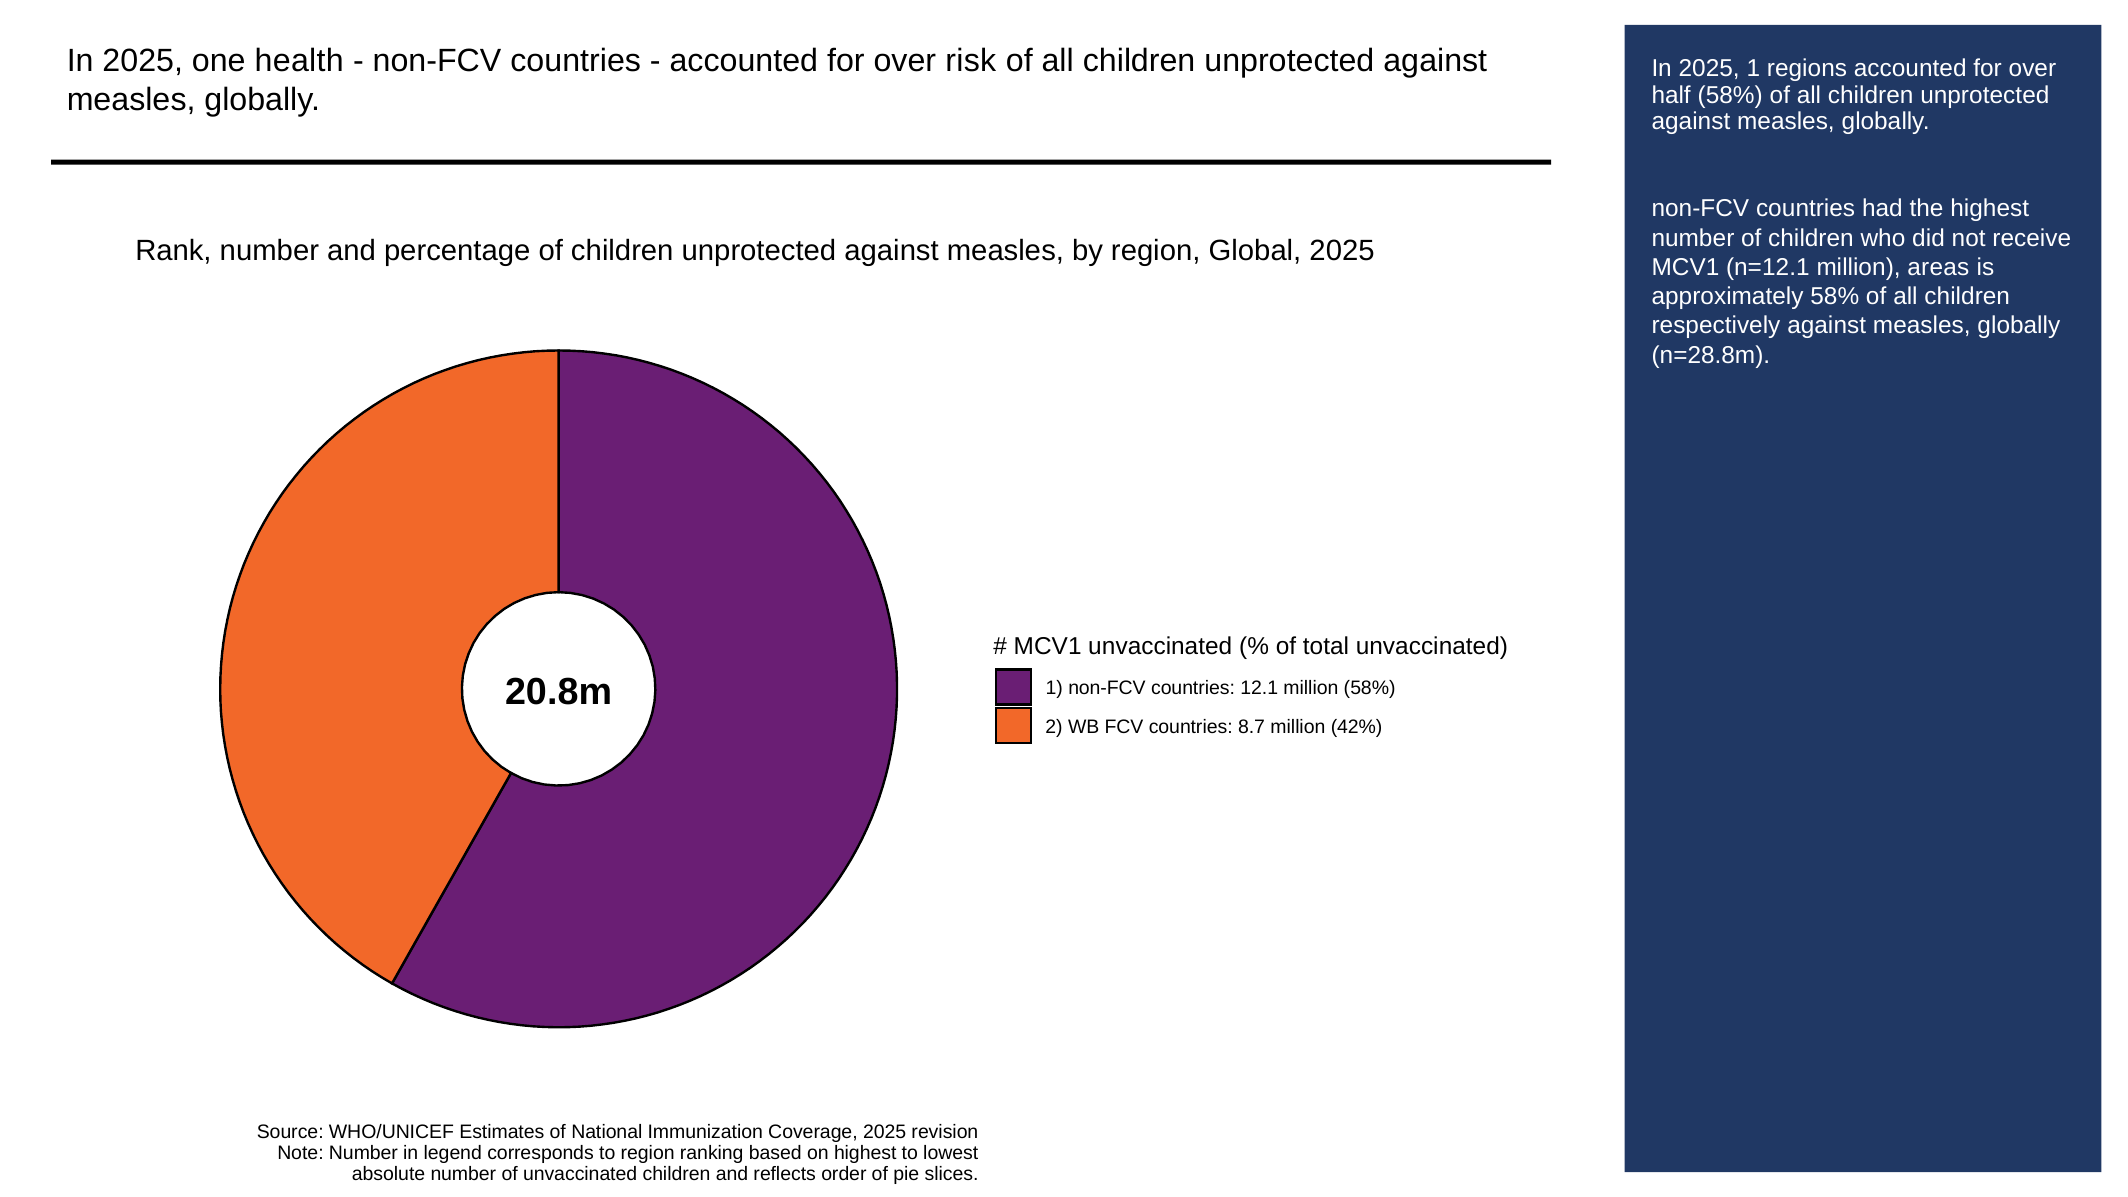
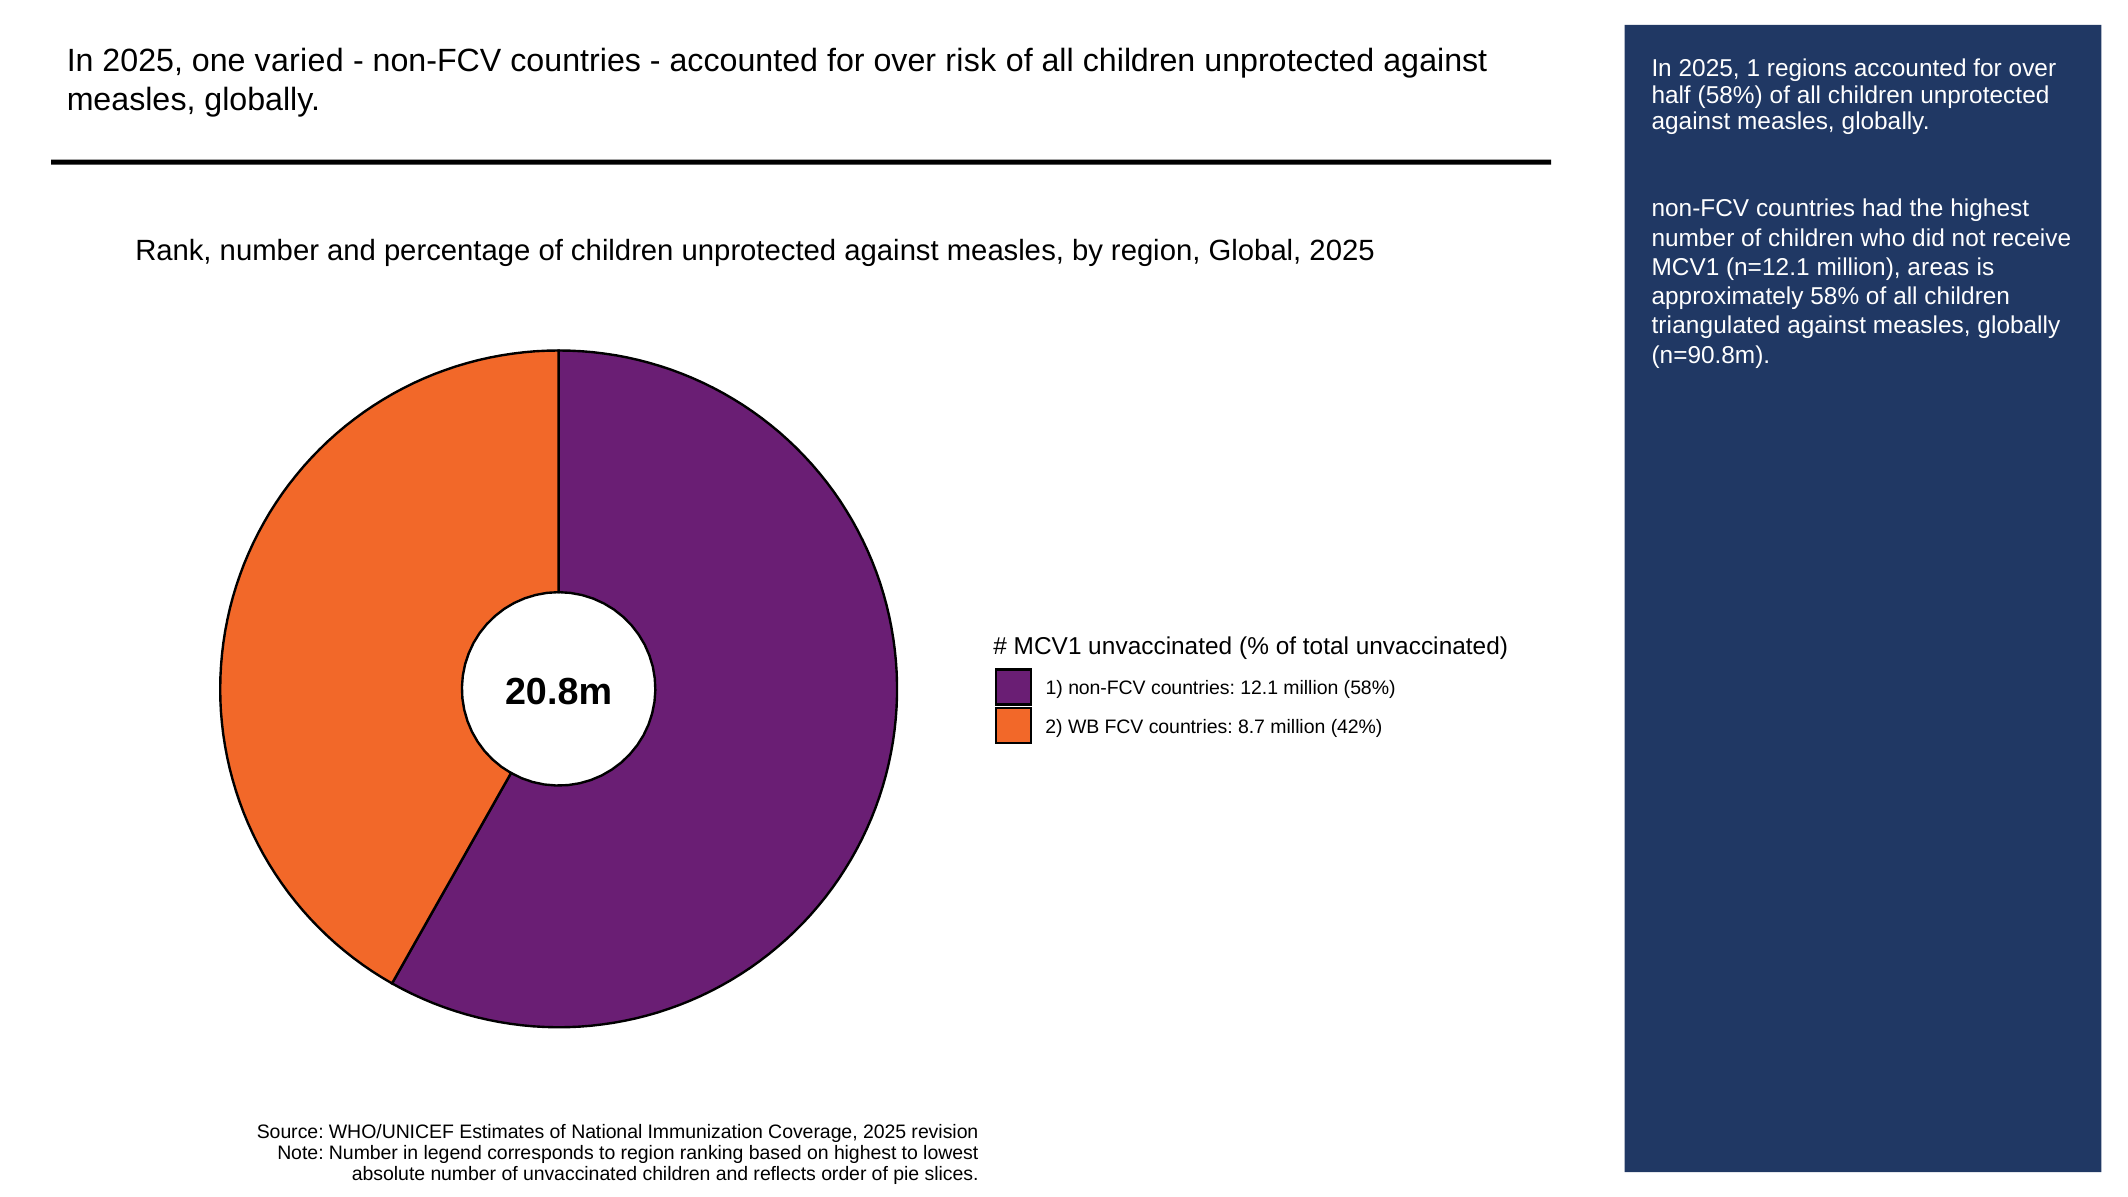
health: health -> varied (299, 61)
respectively: respectively -> triangulated (1716, 326)
n=28.8m: n=28.8m -> n=90.8m (1711, 355)
